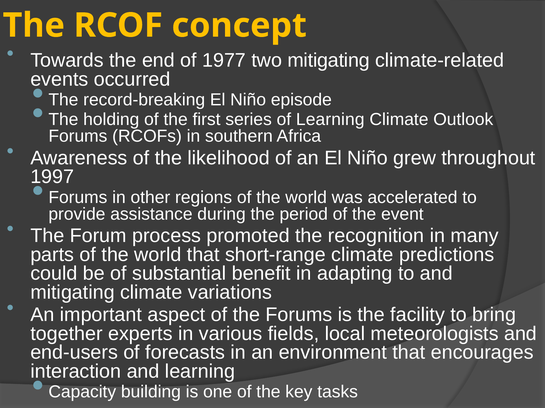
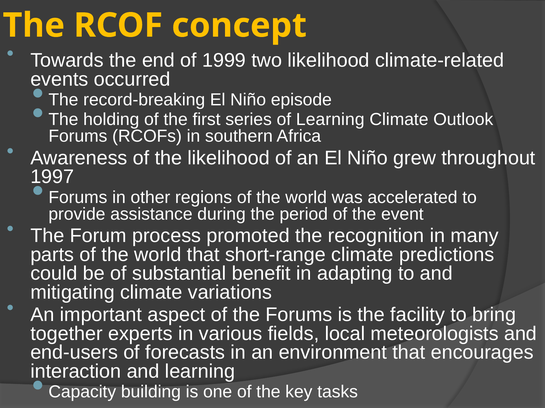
1977: 1977 -> 1999 (224, 60)
two mitigating: mitigating -> likelihood (329, 60)
